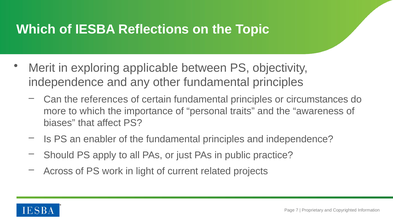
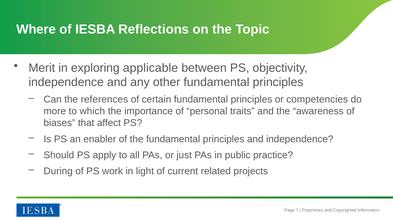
Which: Which -> Where (36, 29)
circumstances: circumstances -> competencies (317, 99)
Across: Across -> During (58, 171)
